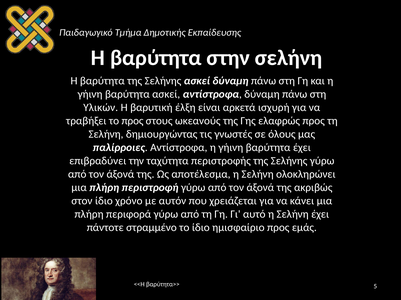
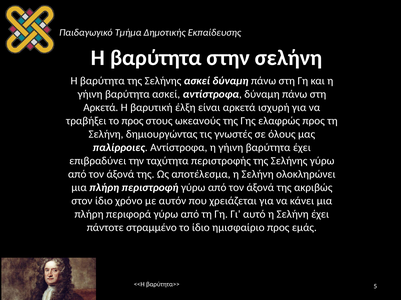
Υλικών: Υλικών -> Αρκετά (101, 108)
